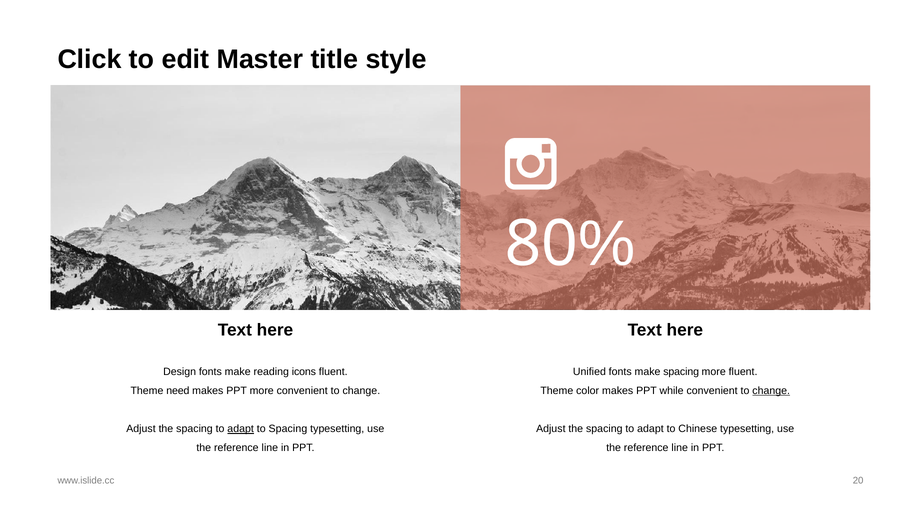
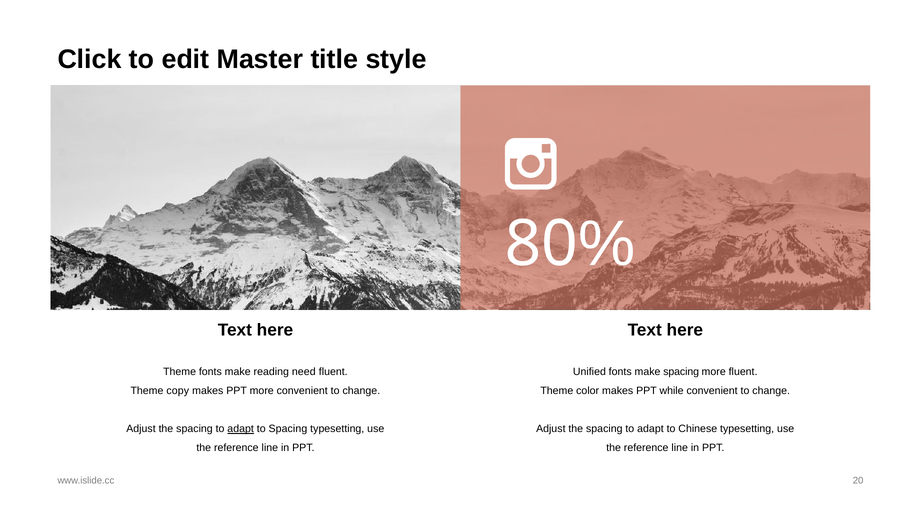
Design: Design -> Theme (180, 372)
icons: icons -> need (304, 372)
need: need -> copy (178, 391)
change underline: present -> none (771, 391)
